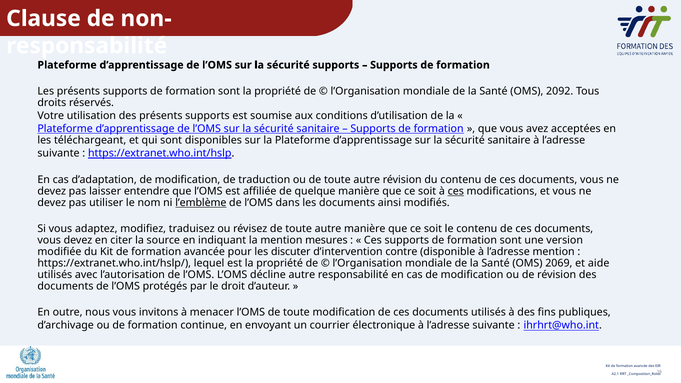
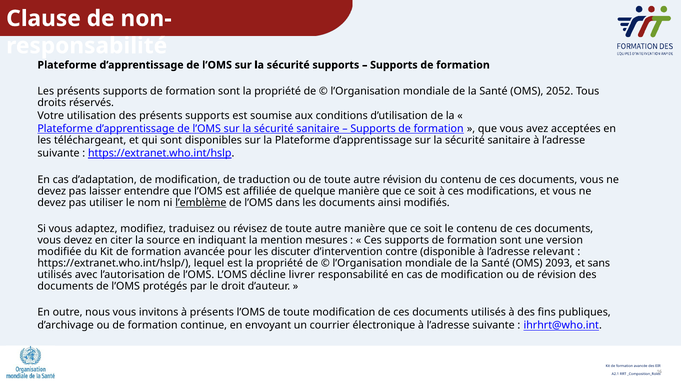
2092: 2092 -> 2052 (560, 91)
ces underline: present -> none (456, 191)
l’adresse mention: mention -> relevant (554, 252)
2069: 2069 -> 2093 (559, 263)
aide: aide -> sans (599, 263)
décline autre: autre -> livrer (302, 275)
à menacer: menacer -> présents (212, 312)
